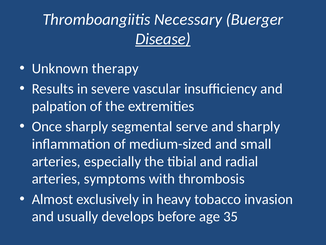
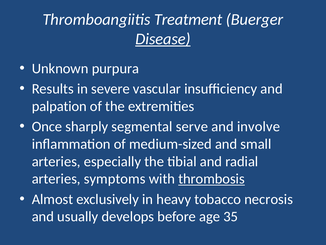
Necessary: Necessary -> Treatment (188, 19)
therapy: therapy -> purpura (115, 68)
and sharply: sharply -> involve (259, 126)
thrombosis underline: none -> present (211, 179)
invasion: invasion -> necrosis (269, 199)
